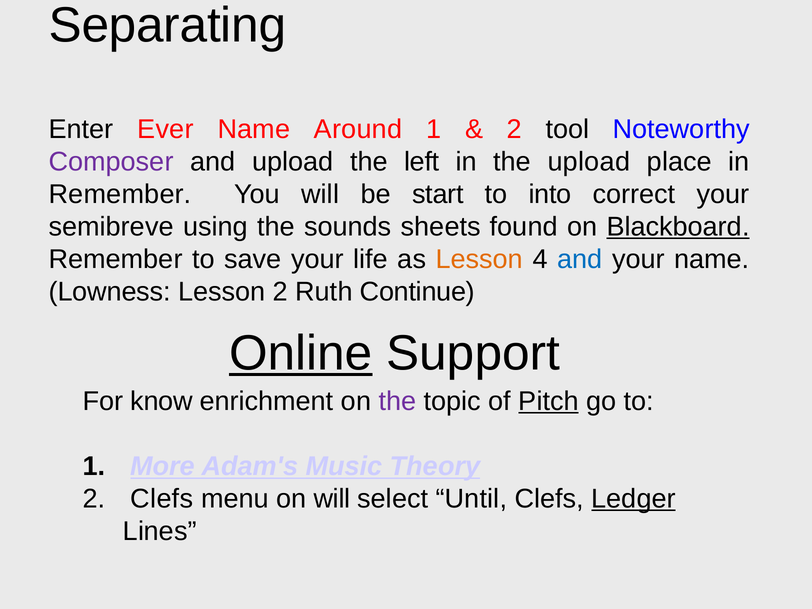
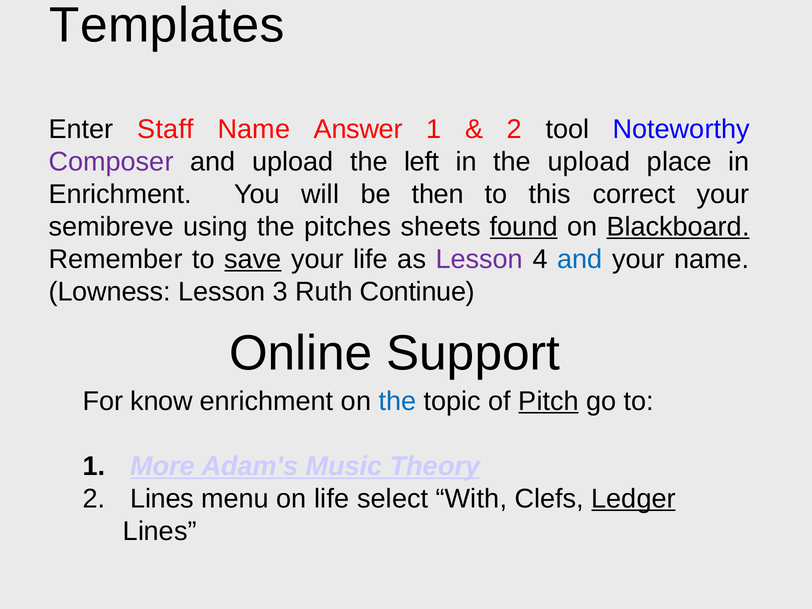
Separating: Separating -> Templates (167, 25)
Ever: Ever -> Staff (166, 129)
Around: Around -> Answer (358, 129)
Remember: Remember -> Enrichment (120, 194)
start: start -> then (438, 194)
into: into -> this (550, 194)
sounds: sounds -> pitches (348, 227)
found underline: none -> present (524, 227)
save underline: none -> present (253, 259)
Lesson colour: orange -> purple (479, 259)
Lesson 2: 2 -> 3 (280, 292)
Online underline: present -> none (301, 353)
the colour: purple -> blue (397, 401)
2 Clefs: Clefs -> Lines (162, 499)
on will: will -> life (332, 499)
Until: Until -> With (471, 499)
